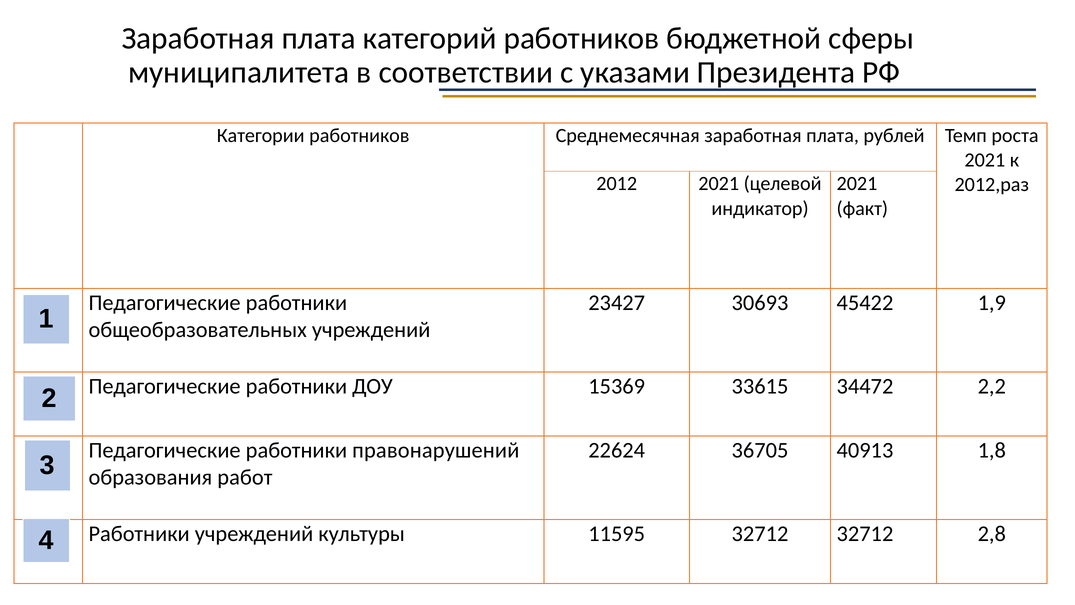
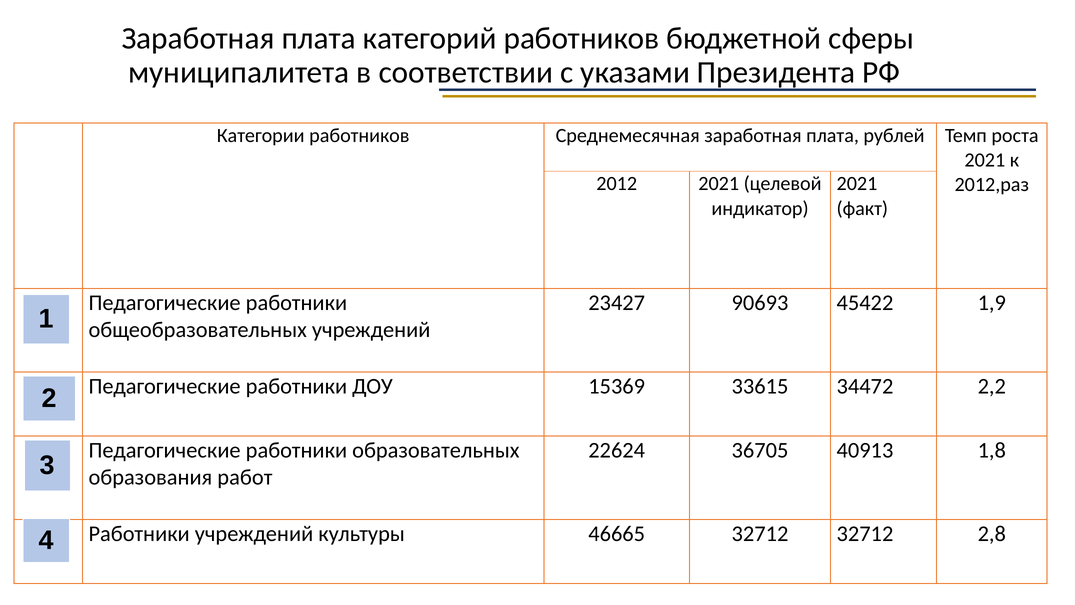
30693: 30693 -> 90693 (760, 302)
правонарушений: правонарушений -> образовательных (436, 450)
11595: 11595 -> 46665 (617, 533)
